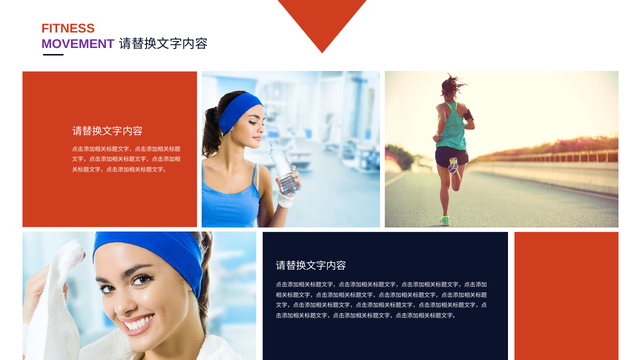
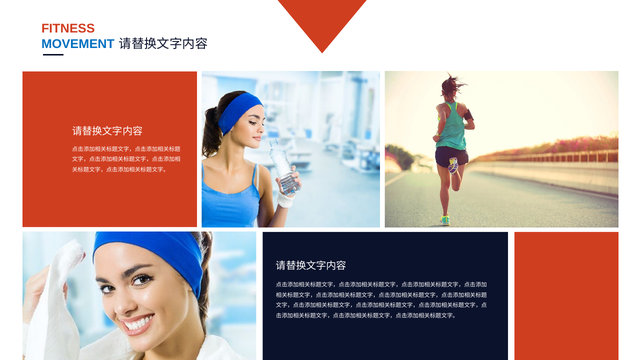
MOVEMENT colour: purple -> blue (78, 44)
